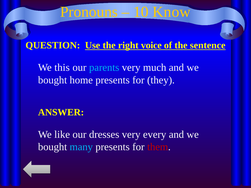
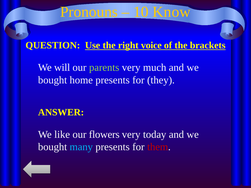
sentence: sentence -> brackets (208, 45)
this: this -> will (62, 68)
parents colour: light blue -> light green (104, 68)
dresses: dresses -> flowers (104, 135)
every: every -> today (155, 135)
